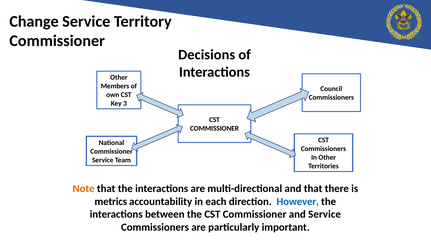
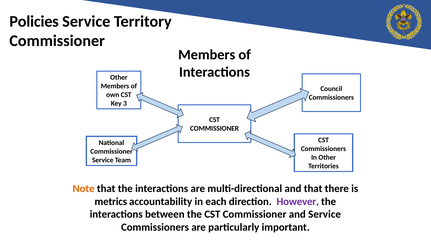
Change: Change -> Policies (34, 21)
Decisions: Decisions -> Members (207, 55)
However colour: blue -> purple (298, 201)
